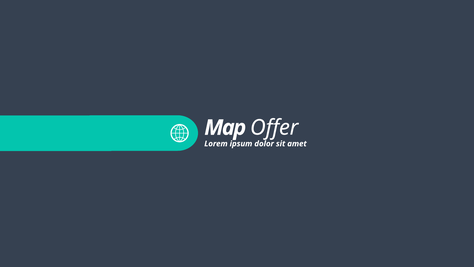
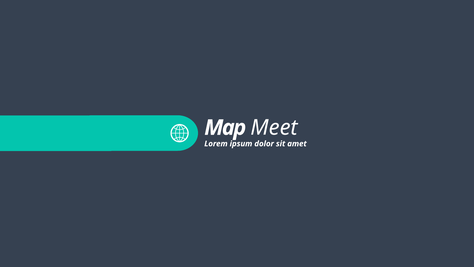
Offer: Offer -> Meet (274, 127)
